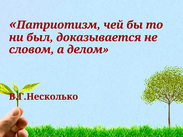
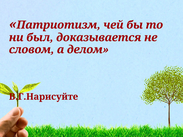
В.Г.Несколько: В.Г.Несколько -> В.Г.Нарисуйте (44, 97)
